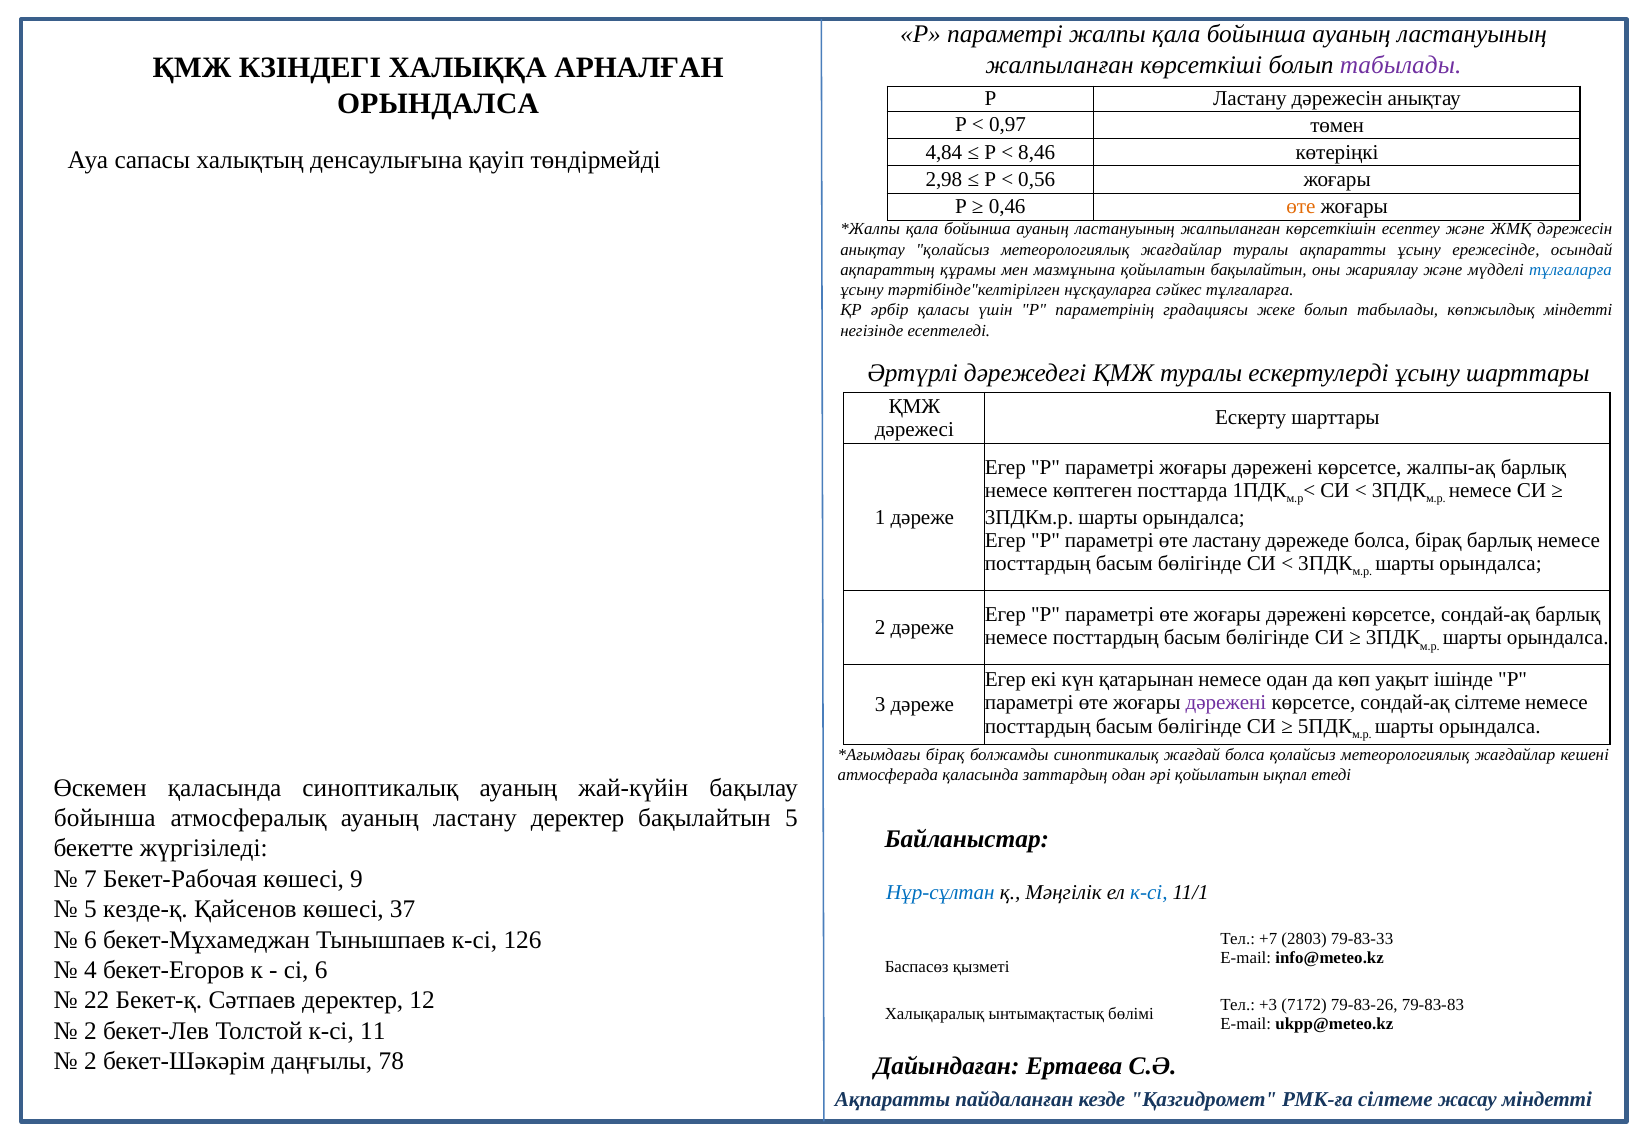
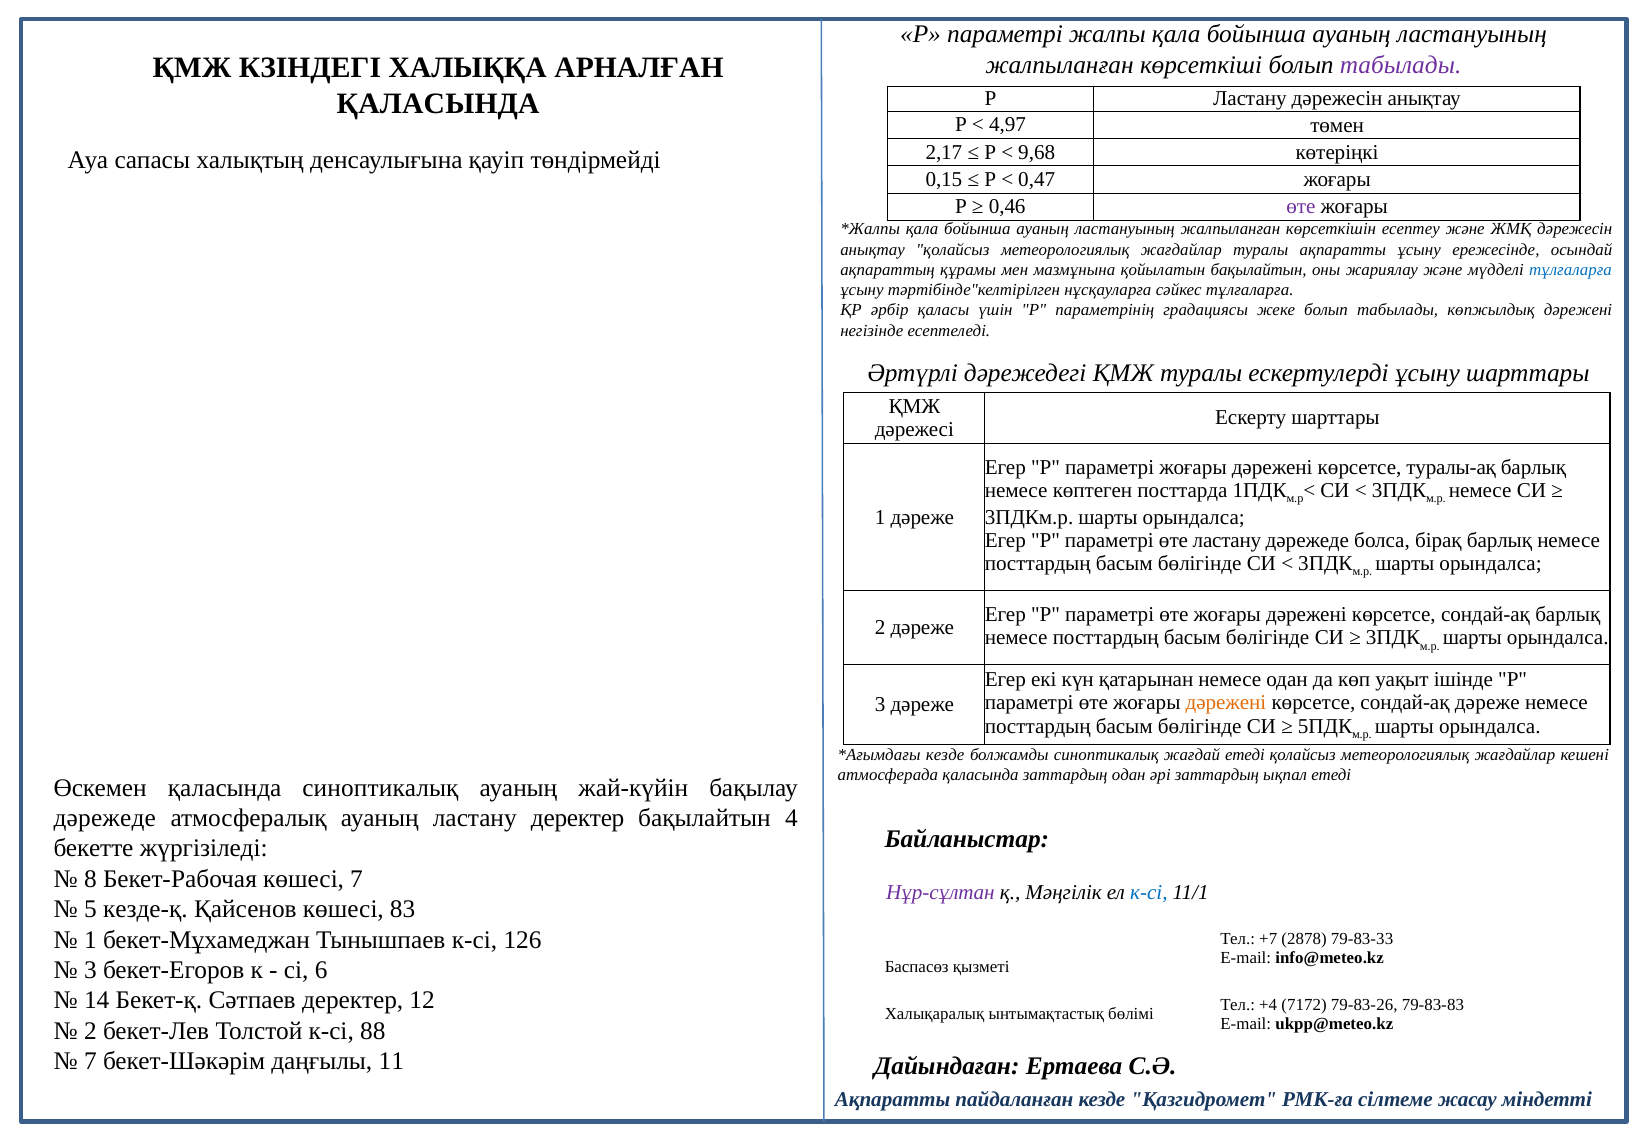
ОРЫНДАЛСА: ОРЫНДАЛСА -> ҚАЛАСЫНДА (438, 104)
0,97: 0,97 -> 4,97 (1007, 125)
4,84: 4,84 -> 2,17 (944, 152)
8,46: 8,46 -> 9,68 (1037, 152)
2,98: 2,98 -> 0,15 (944, 179)
0,56: 0,56 -> 0,47 (1037, 179)
өте colour: orange -> purple (1301, 207)
көпжылдық міндетті: міндетті -> дәрежені (1578, 310)
жалпы-ақ: жалпы-ақ -> туралы-ақ (1451, 467)
дәрежені colour: purple -> orange (1226, 703)
сондай-ақ сілтеме: сілтеме -> дәреже (1487, 703)
бірақ: бірақ -> кезде (945, 755)
жағдай болса: болса -> етеді (1245, 755)
әрі қойылатын: қойылатын -> заттардың (1217, 775)
бойынша: бойынша -> дәрежеде (105, 818)
бақылайтын 5: 5 -> 4 (791, 818)
7: 7 -> 8 (90, 879)
көшесі 9: 9 -> 7 (357, 879)
Нұр-сұлтан colour: blue -> purple (940, 892)
37: 37 -> 83 (403, 909)
6: 6 -> 1 (90, 940)
2803: 2803 -> 2878 (1304, 939)
4: 4 -> 3 (90, 970)
22: 22 -> 14 (97, 1001)
+3: +3 -> +4 (1268, 1005)
11: 11 -> 88 (373, 1031)
2: 2 -> 7 (90, 1061)
78: 78 -> 11 (391, 1061)
